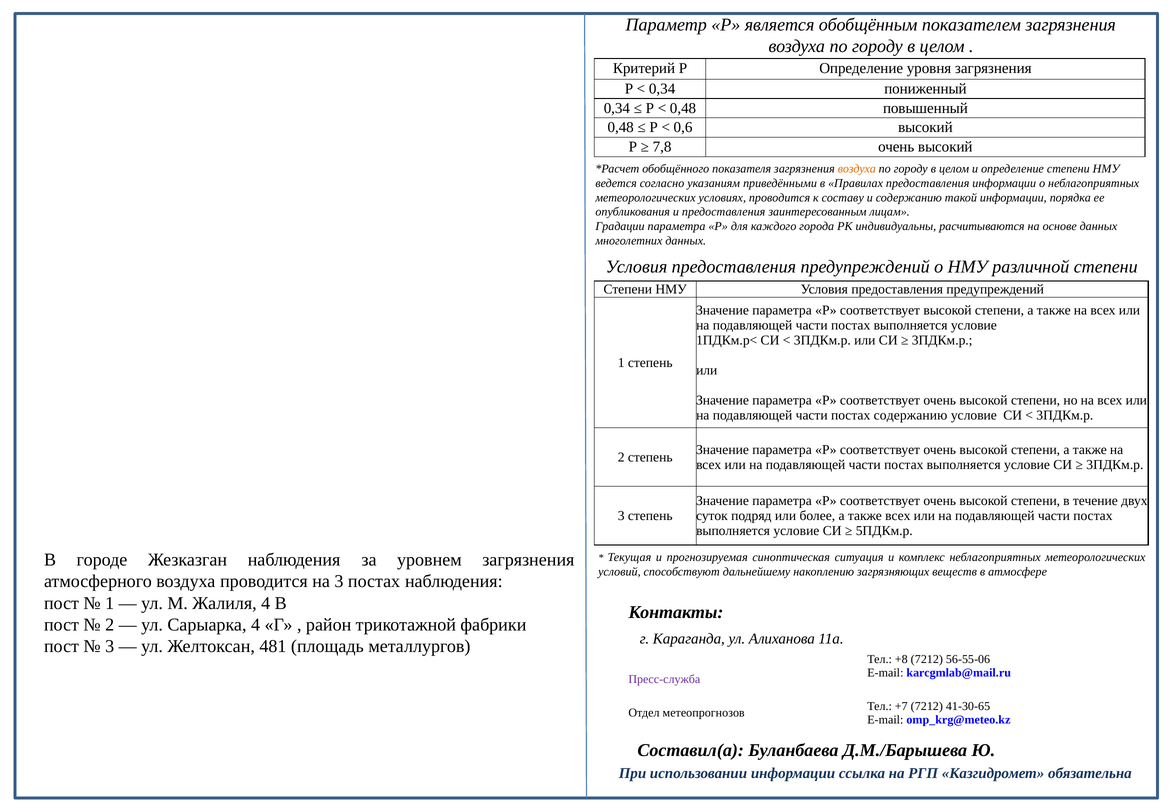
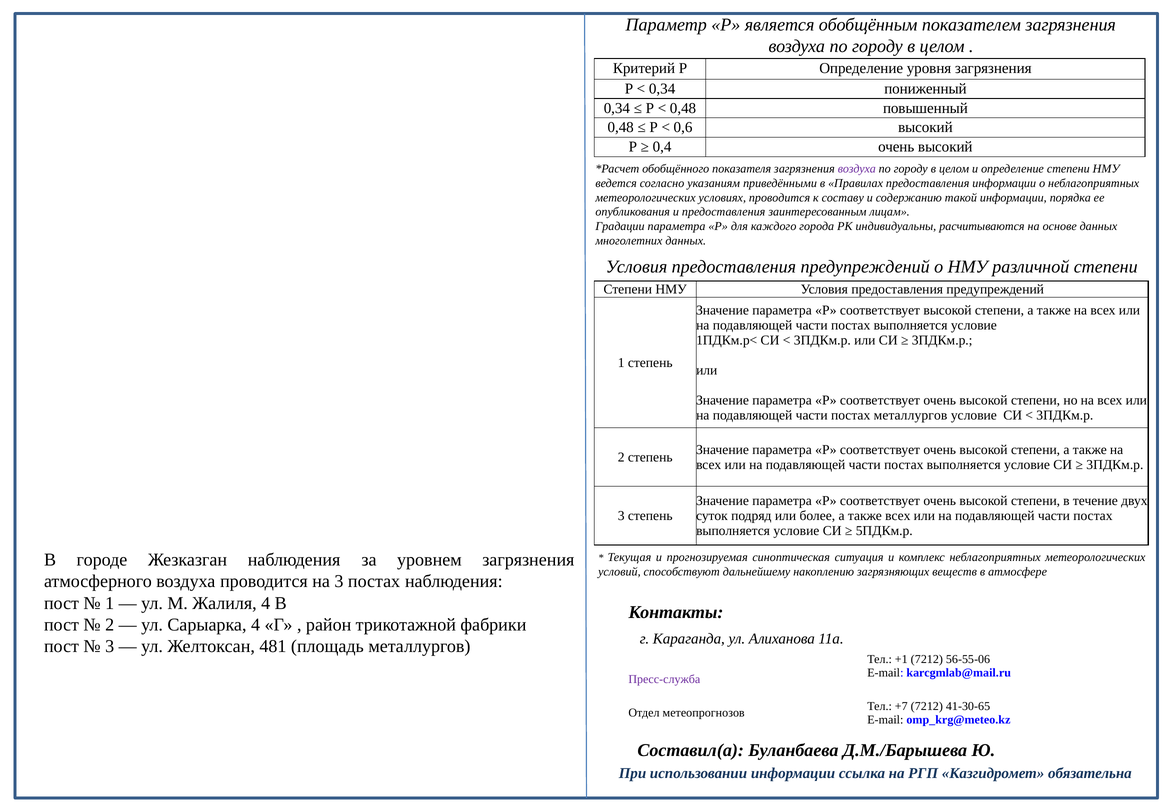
7,8: 7,8 -> 0,4 (662, 147)
воздуха colour: orange -> purple (857, 169)
постах содержанию: содержанию -> металлургов (911, 415)
+8: +8 -> +1 (901, 659)
